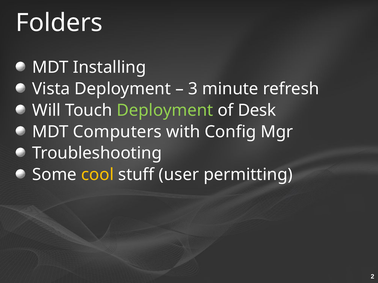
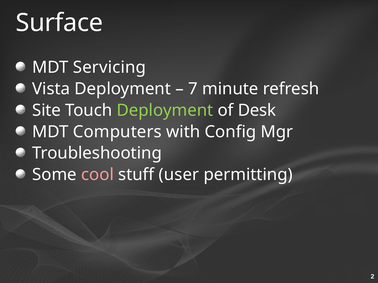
Folders: Folders -> Surface (59, 23)
Installing: Installing -> Servicing (109, 67)
3: 3 -> 7 (193, 89)
Will: Will -> Site (47, 110)
cool colour: yellow -> pink (97, 175)
